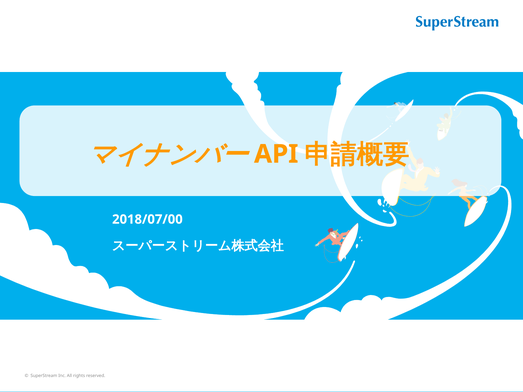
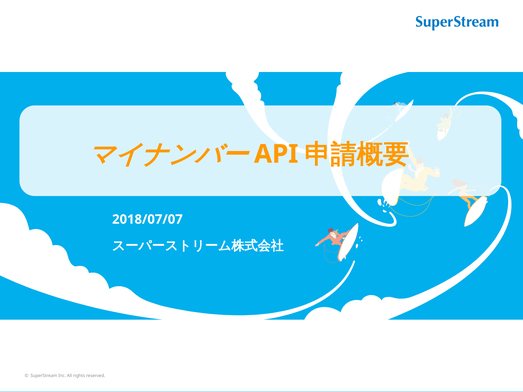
2018/07/00: 2018/07/00 -> 2018/07/07 (147, 220)
